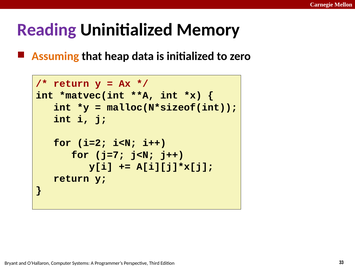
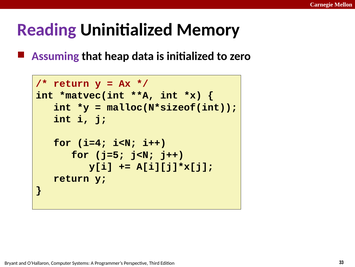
Assuming colour: orange -> purple (55, 56)
i=2: i=2 -> i=4 (92, 143)
j=7: j=7 -> j=5 (110, 154)
